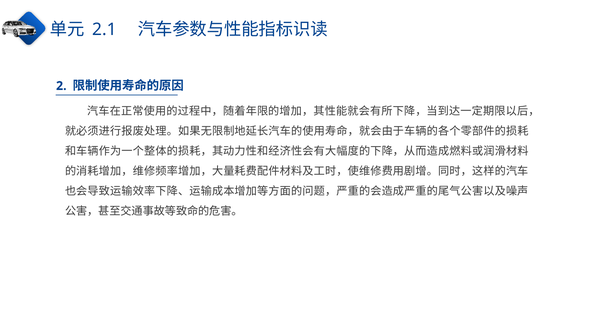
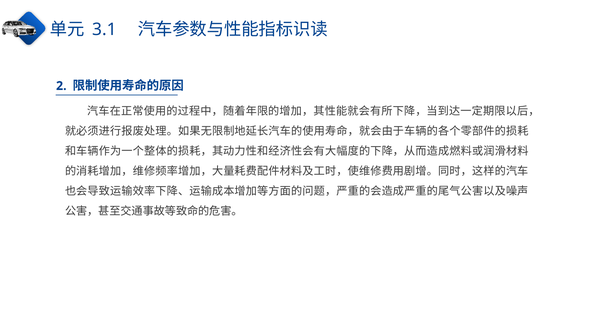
2.1: 2.1 -> 3.1 (104, 29)
